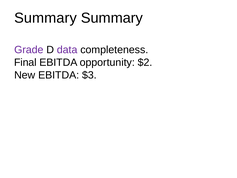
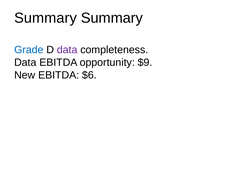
Grade colour: purple -> blue (29, 50)
Final: Final -> Data (25, 62)
$2: $2 -> $9 (145, 62)
$3: $3 -> $6 (89, 75)
